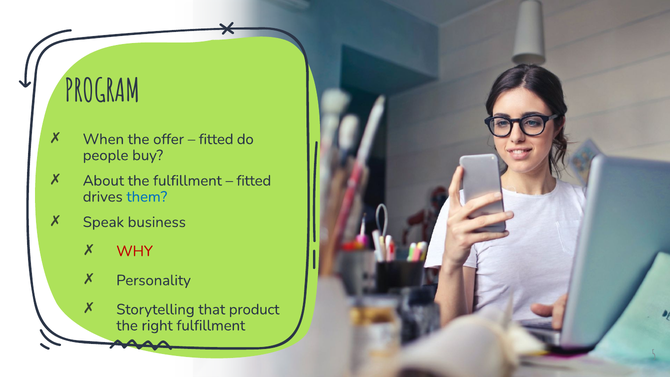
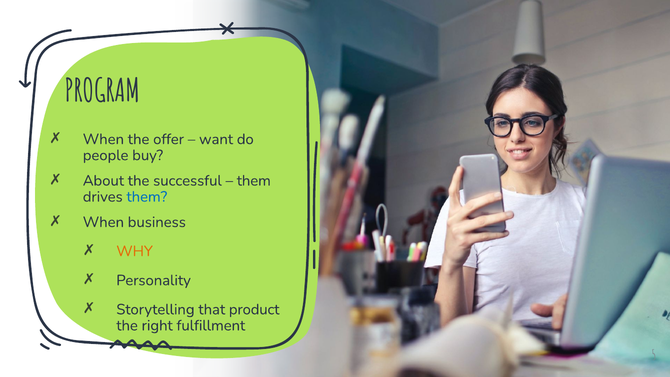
fitted: fitted -> want (216, 139)
the fulfillment: fulfillment -> successful (187, 181)
fitted: fitted -> them (254, 181)
Speak: Speak -> When (103, 222)
WHY colour: red -> orange (135, 251)
